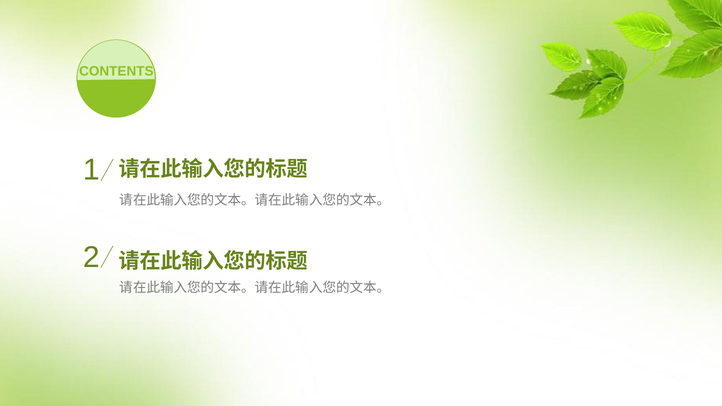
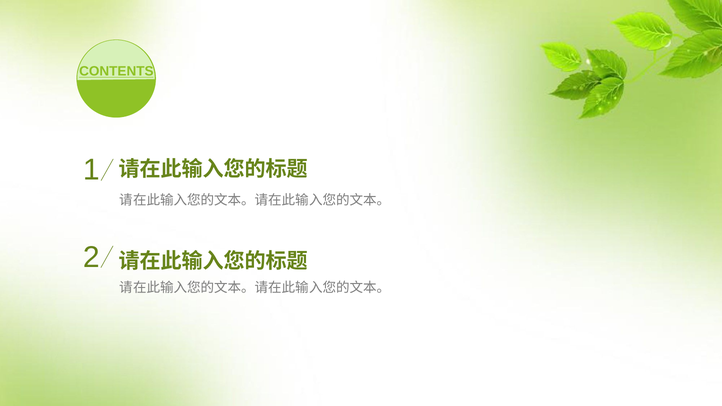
CONTENTS underline: none -> present (116, 72)
